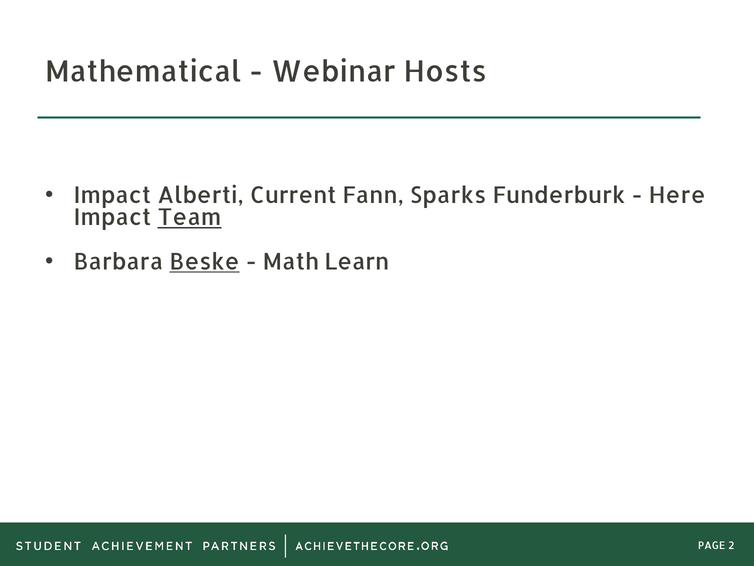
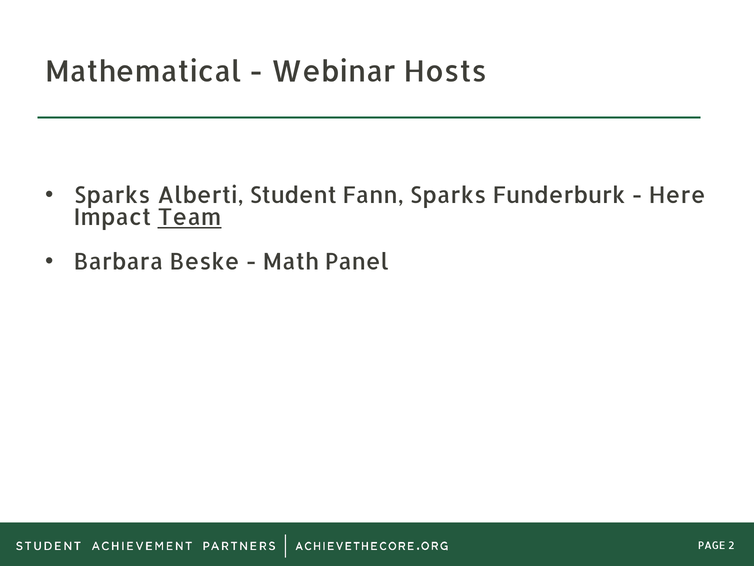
Impact: Impact -> Sparks (112, 196)
Current: Current -> Student (293, 196)
Beske underline: present -> none (205, 262)
Learn: Learn -> Panel (357, 262)
